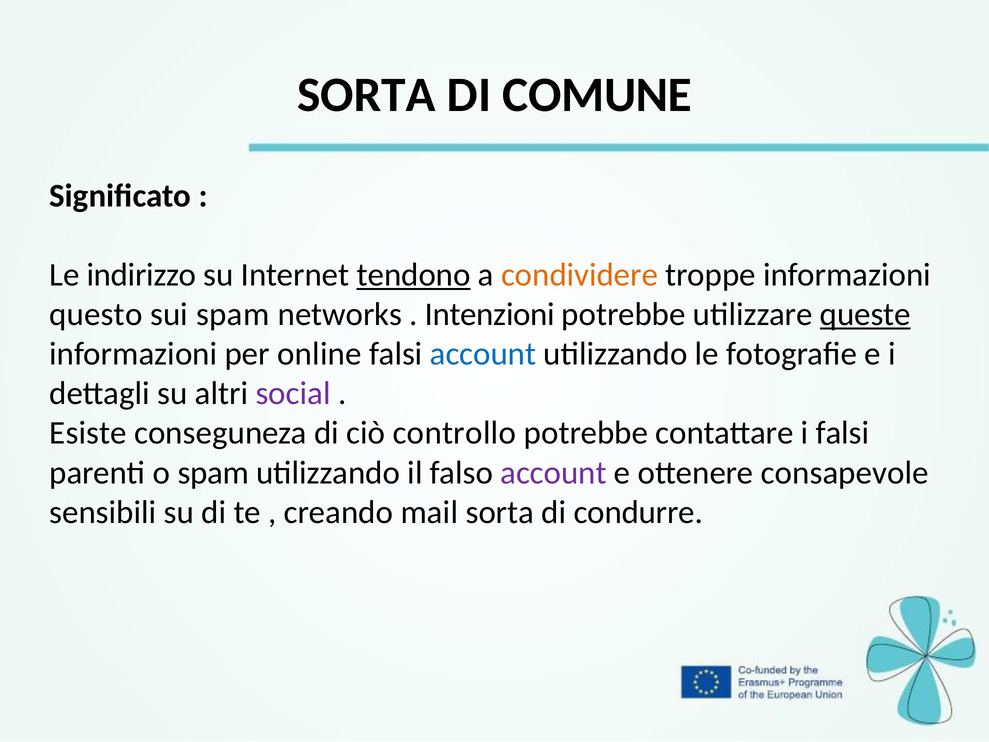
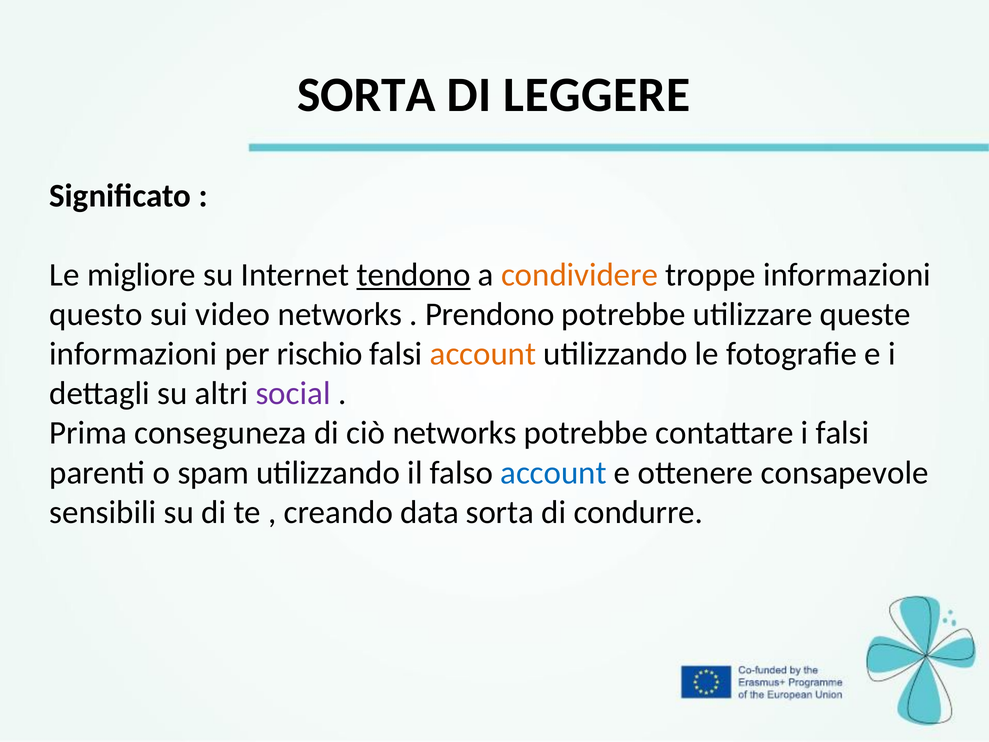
COMUNE: COMUNE -> LEGGERE (597, 95)
indirizzo: indirizzo -> migliore (141, 275)
sui spam: spam -> video (233, 314)
Intenzioni: Intenzioni -> Prendono (490, 314)
queste underline: present -> none (865, 314)
online: online -> rischio (320, 354)
account colour: blue -> orange (483, 354)
Esiste: Esiste -> Prima (88, 433)
ciò controllo: controllo -> networks (455, 433)
account colour: purple -> blue (554, 473)
mail: mail -> data (430, 512)
